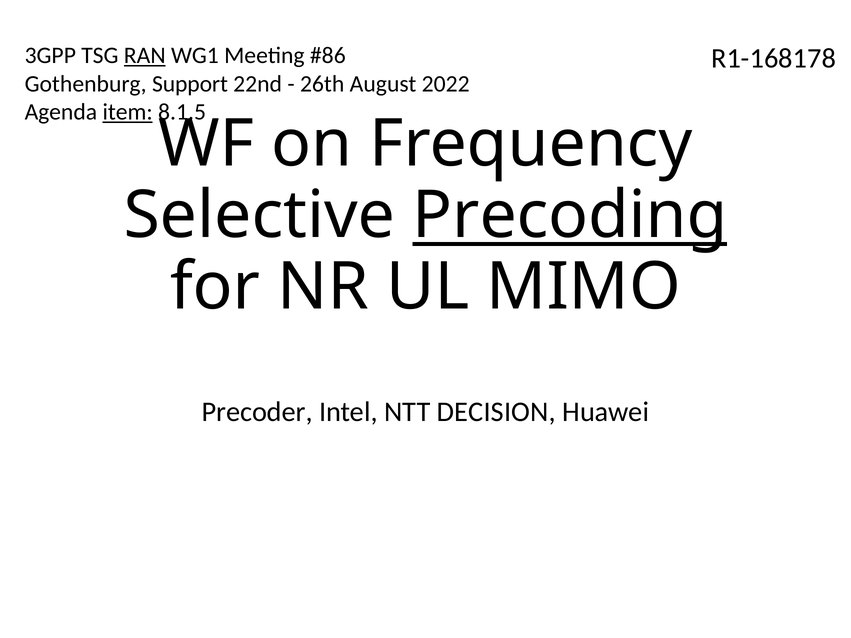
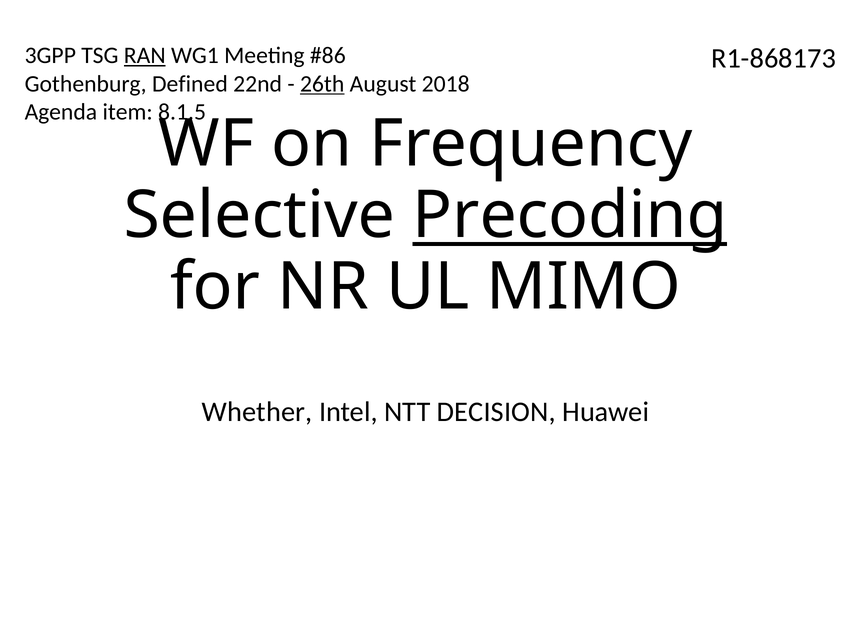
R1-168178: R1-168178 -> R1-868173 (774, 59)
Support: Support -> Defined (190, 84)
26th underline: none -> present (322, 84)
2022: 2022 -> 2018 (446, 84)
item underline: present -> none (128, 112)
Precoder: Precoder -> Whether (257, 412)
